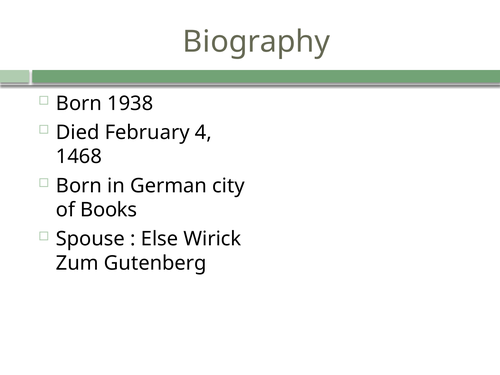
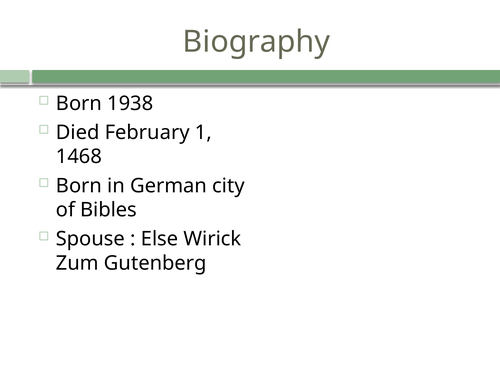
4: 4 -> 1 (203, 132)
Books: Books -> Bibles (109, 210)
